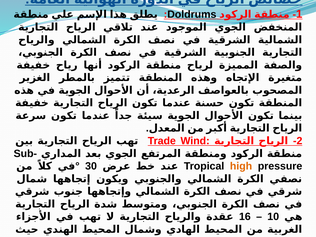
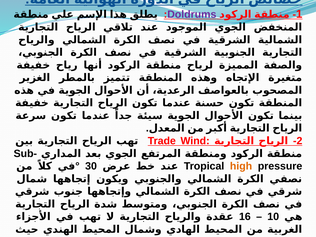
Doldrums colour: black -> purple (192, 14)
